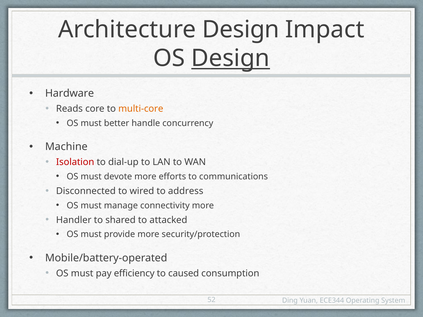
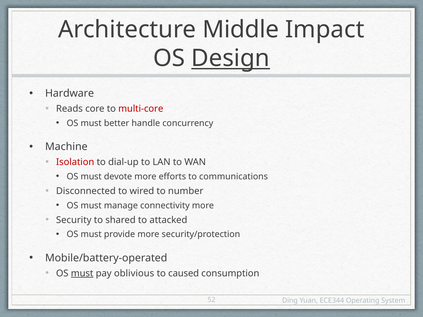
Architecture Design: Design -> Middle (241, 30)
multi-core colour: orange -> red (141, 109)
address: address -> number (186, 191)
Handler: Handler -> Security (74, 220)
must underline: none -> present (82, 273)
efficiency: efficiency -> oblivious (134, 273)
